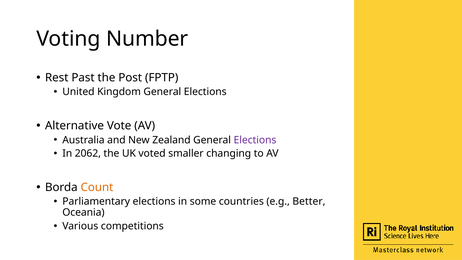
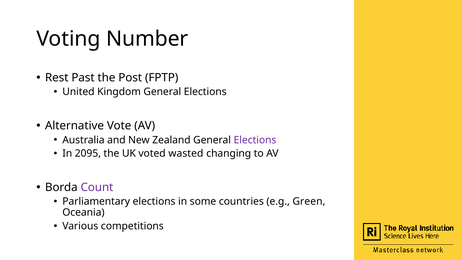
2062: 2062 -> 2095 (88, 153)
smaller: smaller -> wasted (186, 153)
Count colour: orange -> purple (97, 187)
Better: Better -> Green (309, 201)
